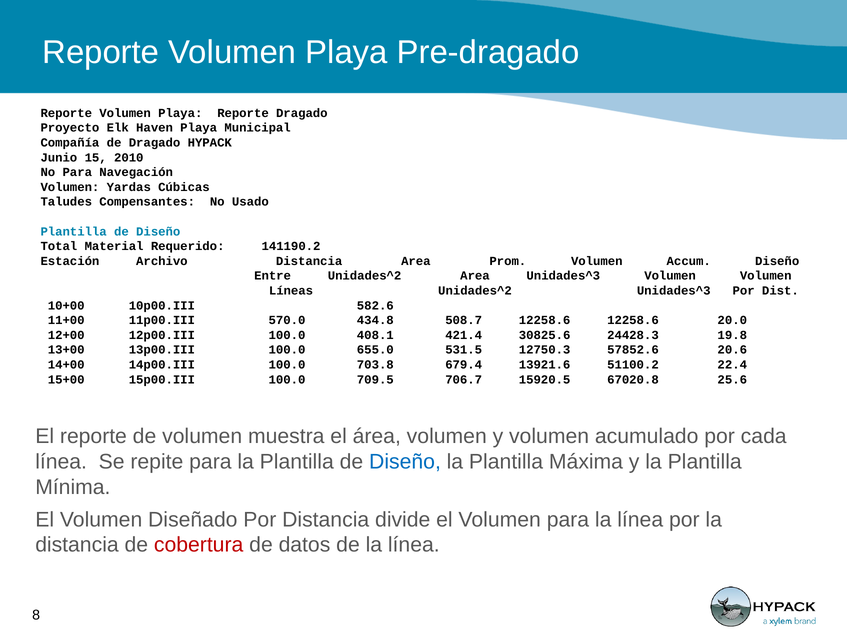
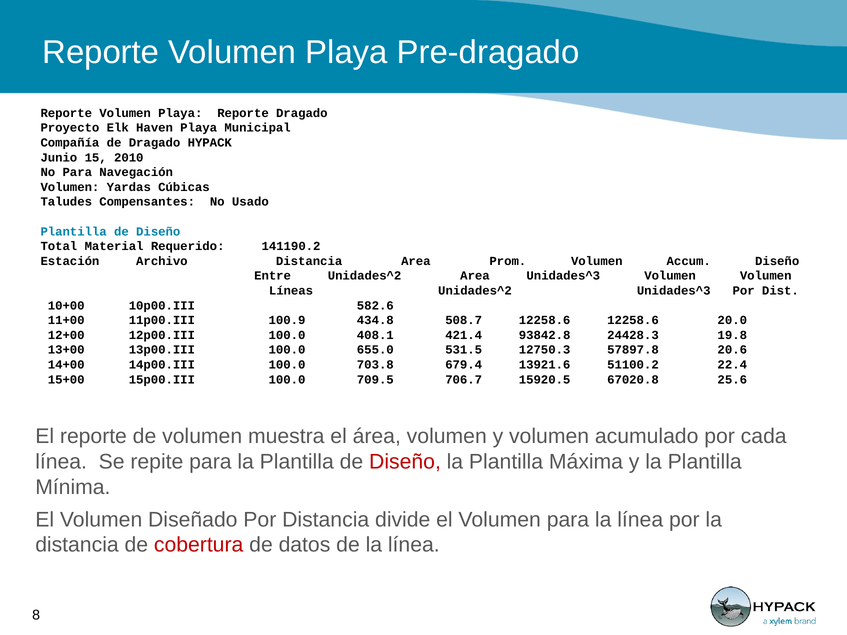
570.0: 570.0 -> 100.9 (287, 320)
30825.6: 30825.6 -> 93842.8 (545, 335)
57852.6: 57852.6 -> 57897.8 (633, 350)
Diseño colour: blue -> red (405, 462)
